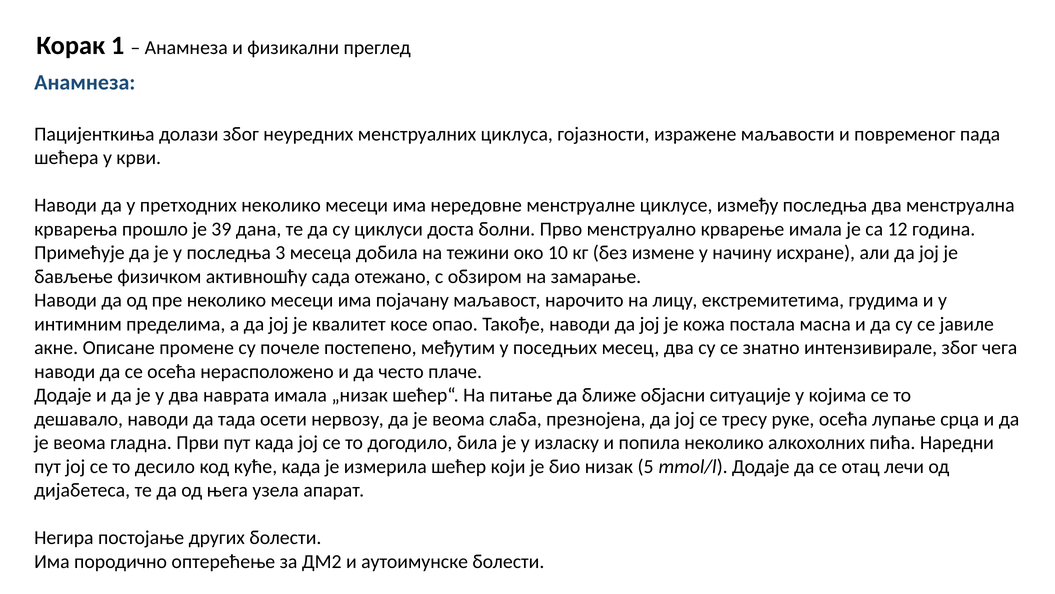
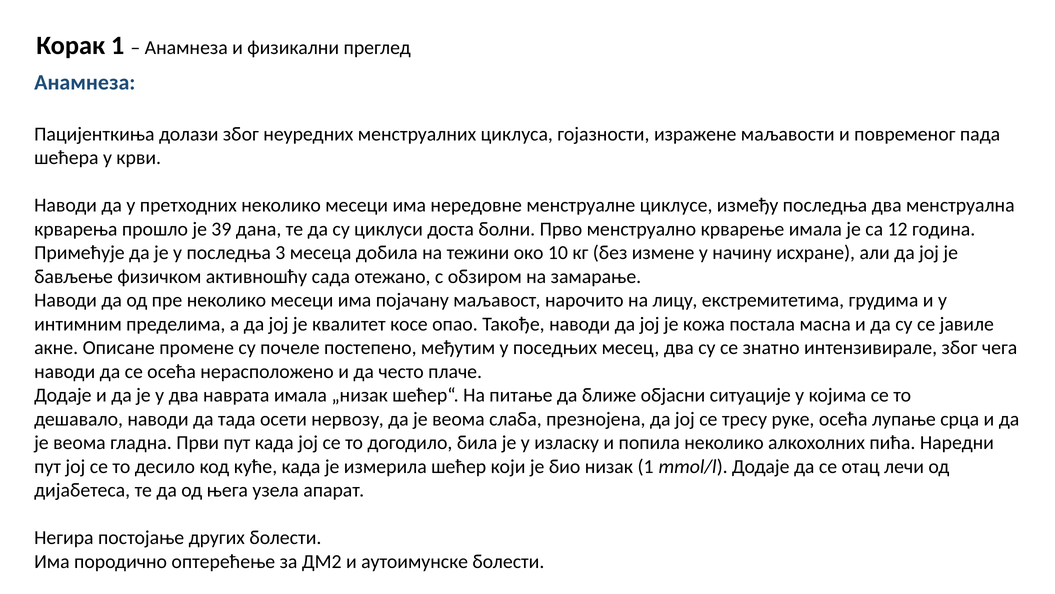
низак 5: 5 -> 1 (646, 466)
